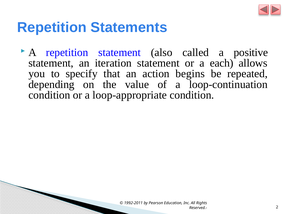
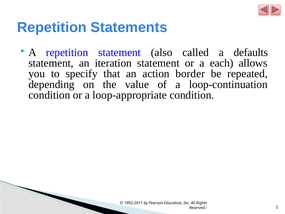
positive: positive -> defaults (251, 52)
begins: begins -> border (190, 74)
